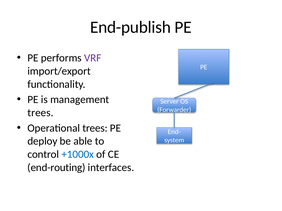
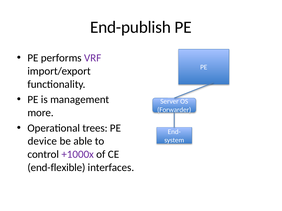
trees: trees -> more (41, 113)
deploy: deploy -> device (42, 142)
+1000x colour: blue -> purple (78, 155)
end-routing: end-routing -> end-flexible (56, 168)
